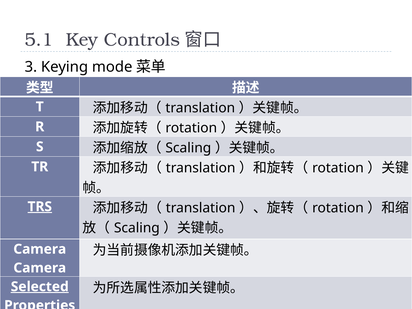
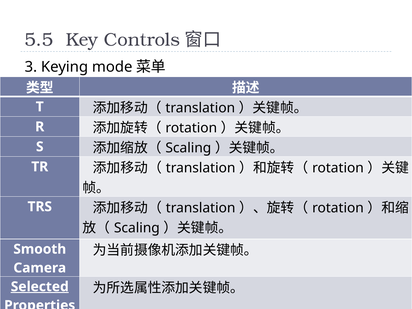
5.1: 5.1 -> 5.5 (39, 40)
TRS underline: present -> none (40, 207)
Camera: Camera -> Smooth (40, 249)
